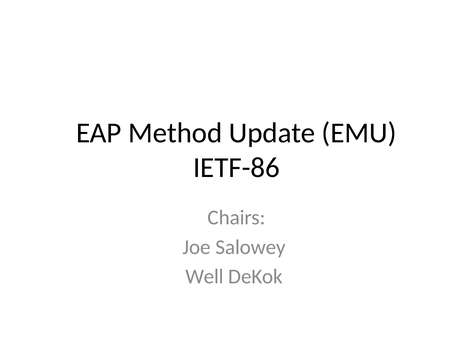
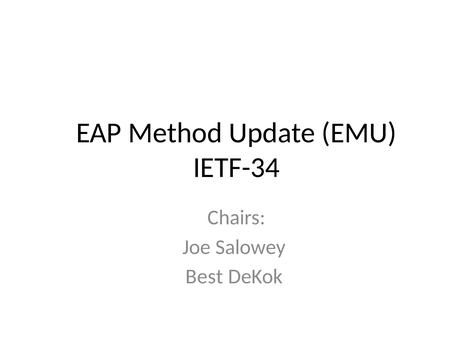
IETF-86: IETF-86 -> IETF-34 (236, 168)
Well: Well -> Best (204, 276)
